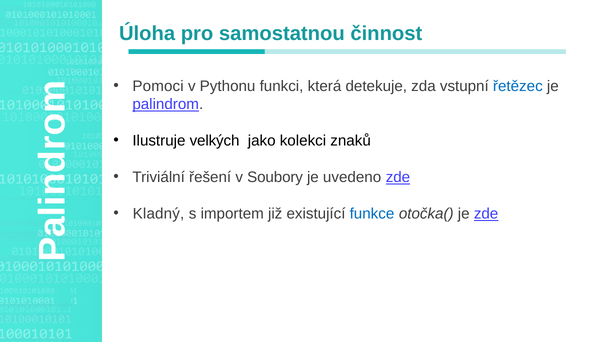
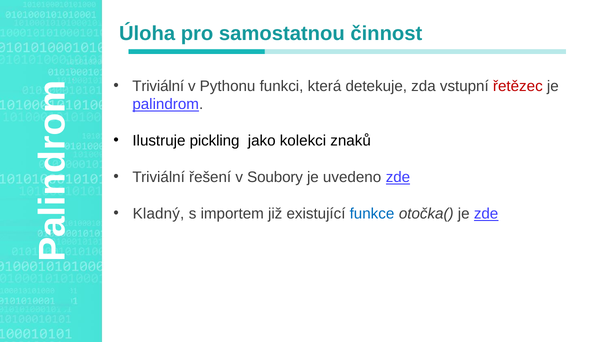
Pomoci: Pomoci -> Triviální (158, 86)
řetězec colour: blue -> red (518, 86)
velkých: velkých -> pickling (215, 140)
